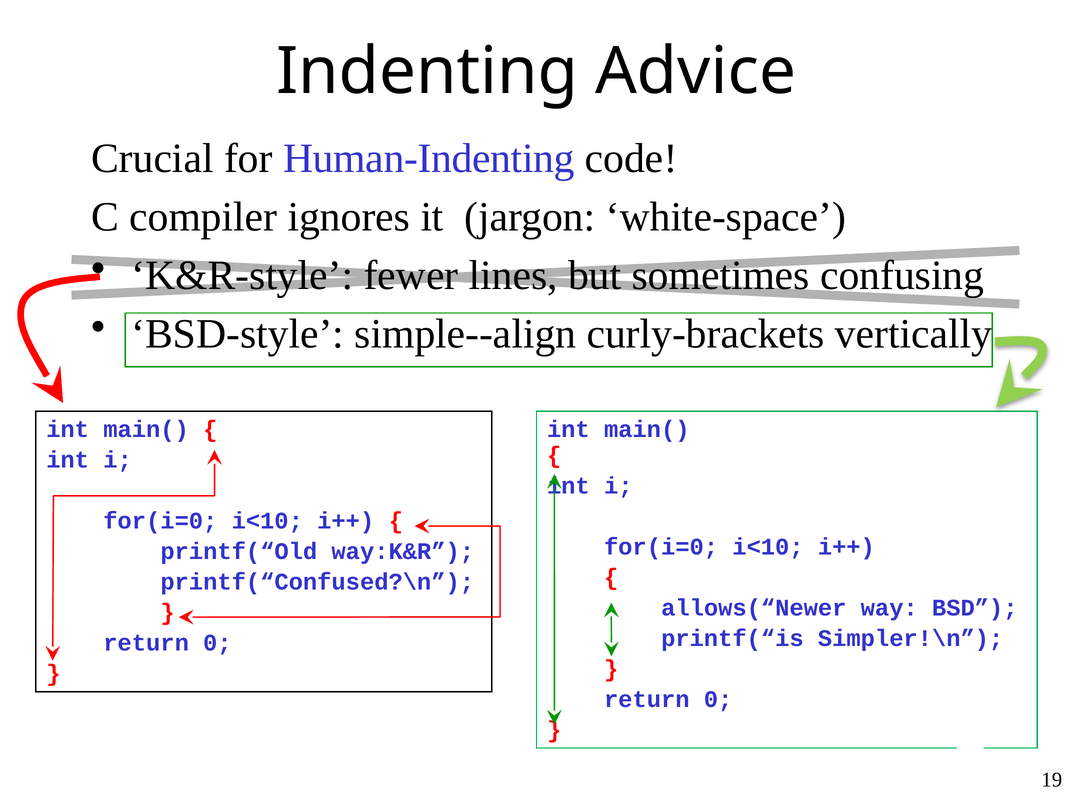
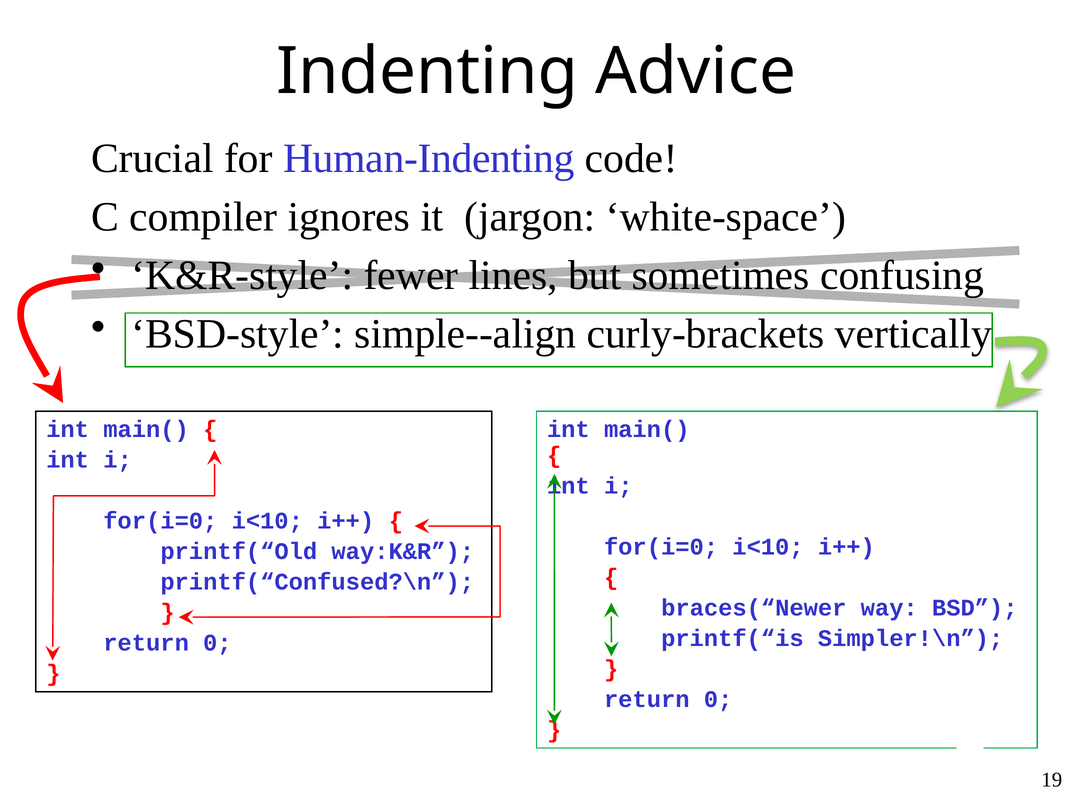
allows(“Newer: allows(“Newer -> braces(“Newer (754, 608)
